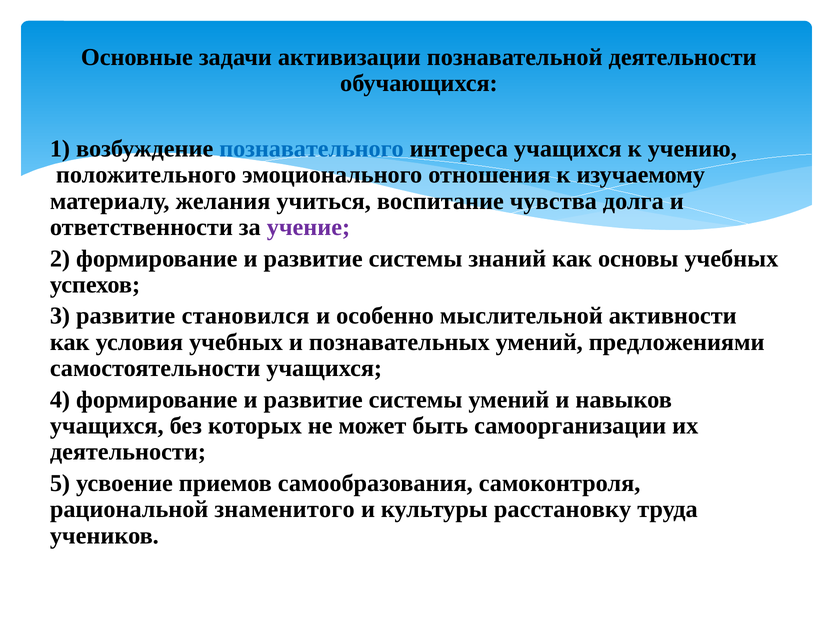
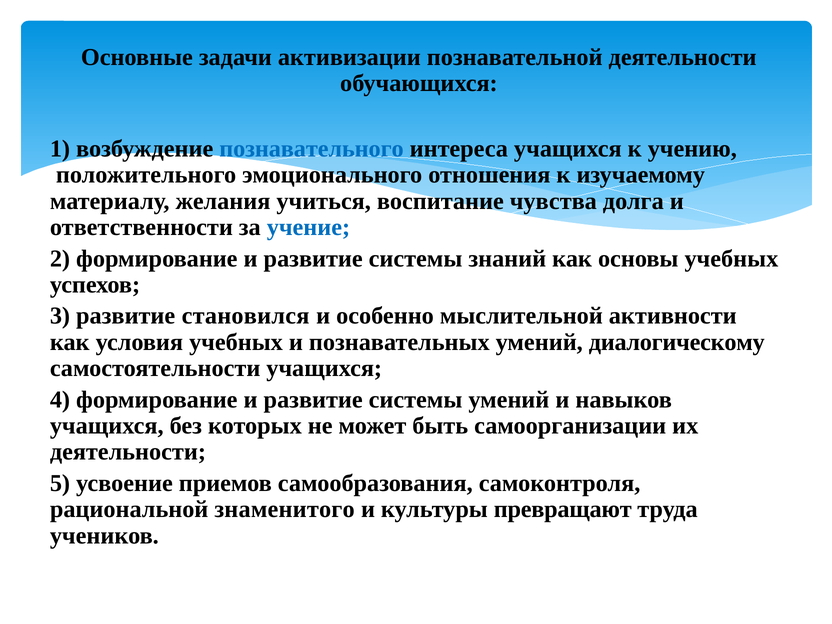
учение colour: purple -> blue (308, 227)
предложениями: предложениями -> диалогическому (677, 342)
расстановку: расстановку -> превращают (563, 509)
